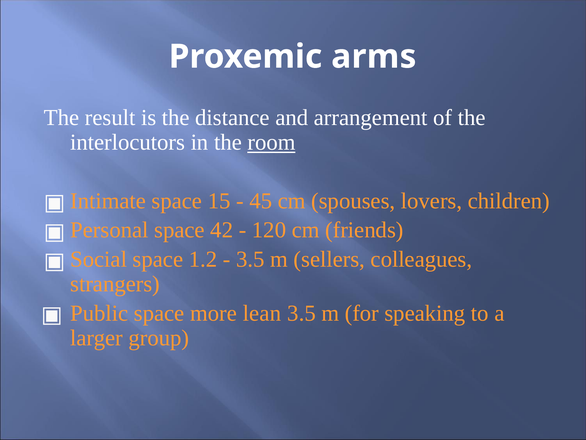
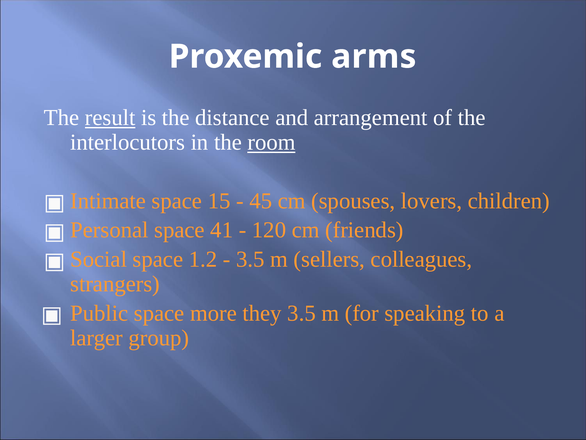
result underline: none -> present (110, 118)
42: 42 -> 41 (222, 230)
lean: lean -> they (262, 313)
